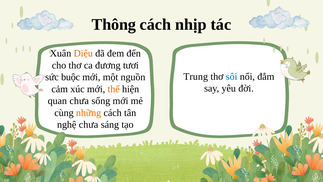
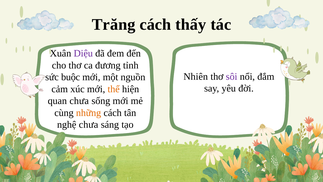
Thông: Thông -> Trăng (114, 24)
nhịp: nhịp -> thấy (191, 24)
Diệu colour: orange -> purple (83, 53)
tươi: tươi -> tỉnh (131, 65)
Trung: Trung -> Nhiên (196, 76)
sôi colour: blue -> purple (232, 76)
